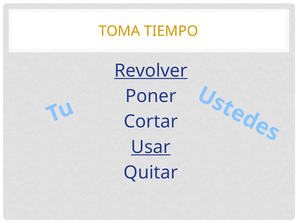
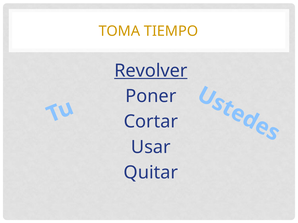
Usar underline: present -> none (151, 147)
